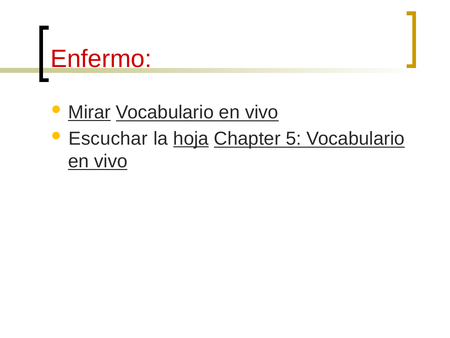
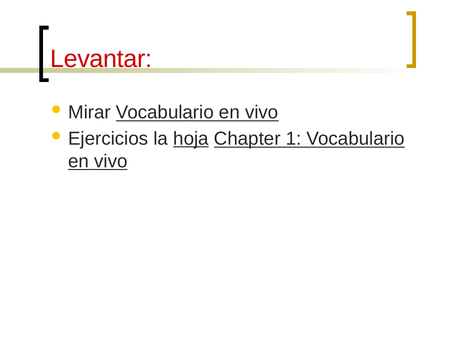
Enfermo: Enfermo -> Levantar (101, 59)
Mirar underline: present -> none (89, 112)
Escuchar: Escuchar -> Ejercicios (108, 139)
5: 5 -> 1 (294, 139)
